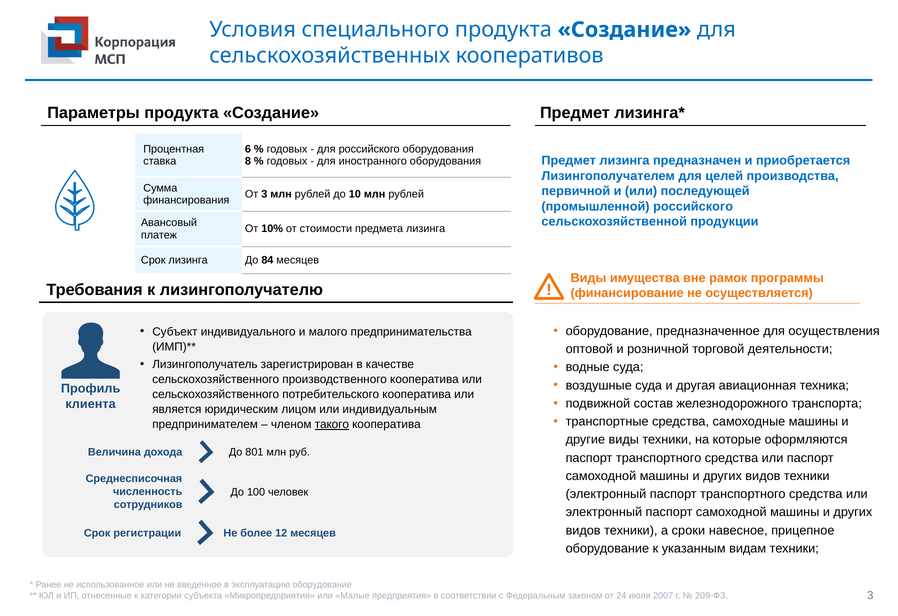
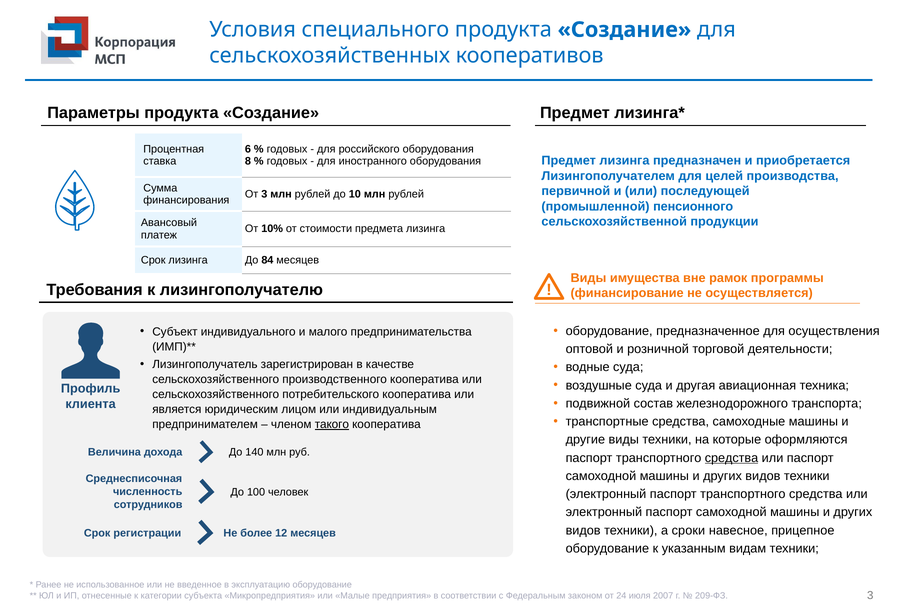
промышленной российского: российского -> пенсионного (693, 206)
801: 801 -> 140 (254, 452)
средства underline: none -> present (731, 458)
